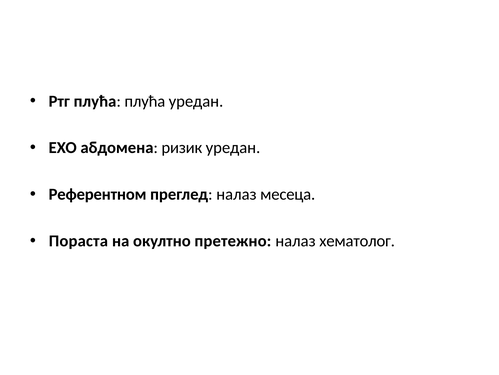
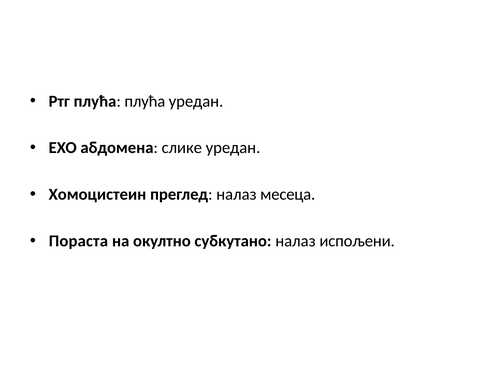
ризик: ризик -> слике (182, 148)
Референтном: Референтном -> Хомоцистеин (97, 194)
претежно: претежно -> субкутано (233, 241)
хематолог: хематолог -> испољени (357, 241)
